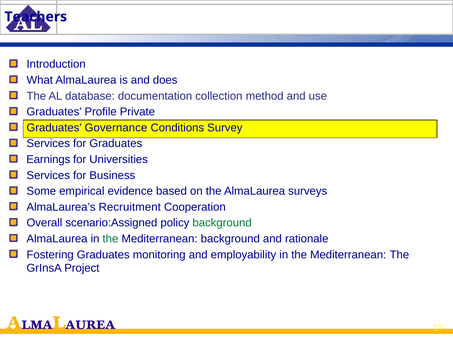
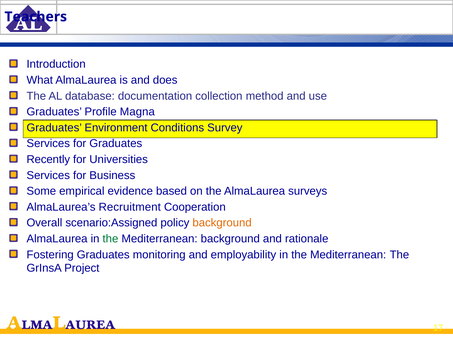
Private: Private -> Magna (137, 112)
Governance: Governance -> Environment (116, 128)
Earnings: Earnings -> Recently (48, 159)
background colour: green -> orange (222, 223)
